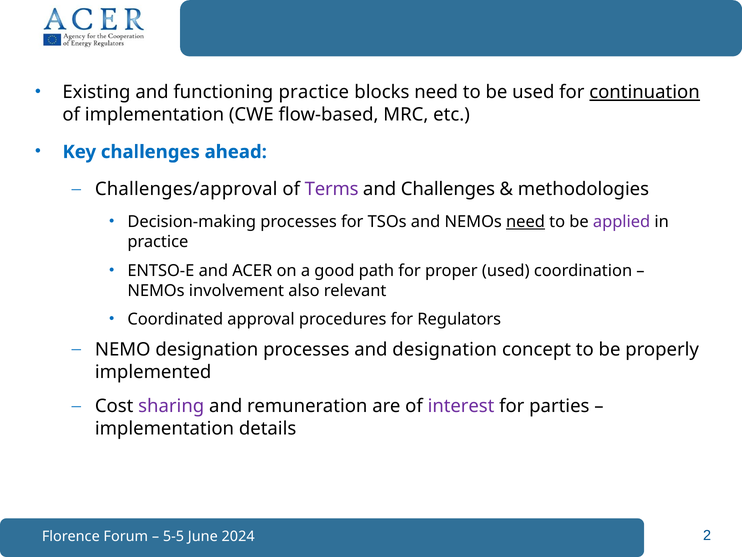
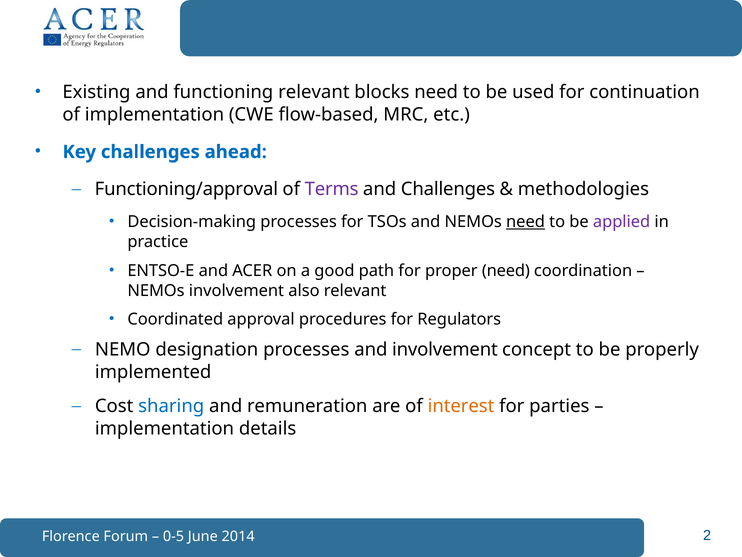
functioning practice: practice -> relevant (314, 92)
continuation underline: present -> none (645, 92)
Challenges/approval: Challenges/approval -> Functioning/approval (186, 189)
proper used: used -> need (506, 270)
and designation: designation -> involvement (445, 349)
sharing colour: purple -> blue (171, 406)
interest colour: purple -> orange (461, 406)
5-5: 5-5 -> 0-5 (174, 536)
2024: 2024 -> 2014 (238, 536)
